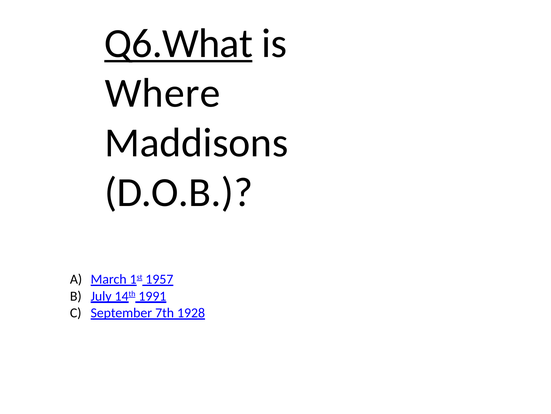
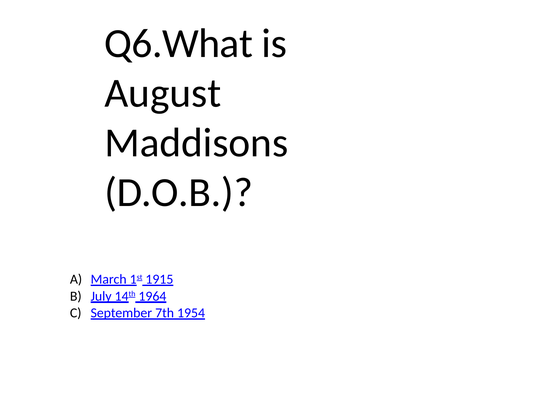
Q6.What underline: present -> none (179, 43)
Where: Where -> August (163, 93)
1957: 1957 -> 1915 (159, 279)
1991: 1991 -> 1964 (152, 296)
1928: 1928 -> 1954 (191, 312)
